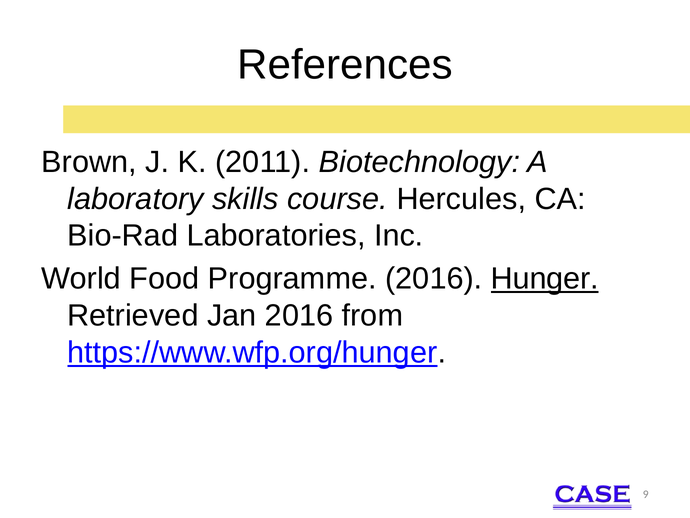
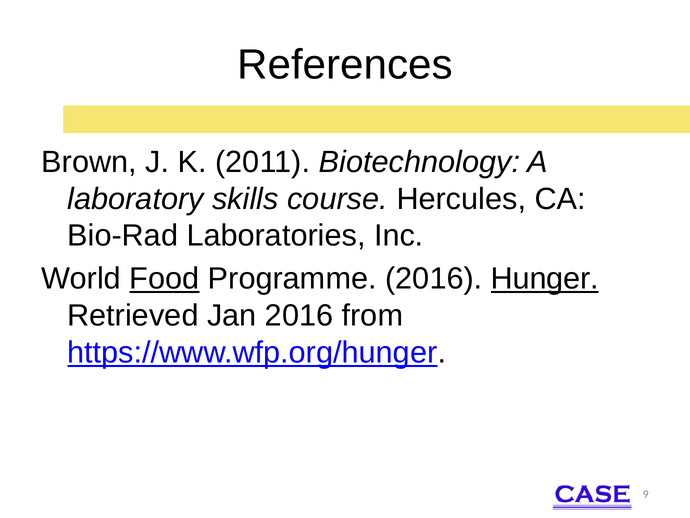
Food underline: none -> present (164, 279)
